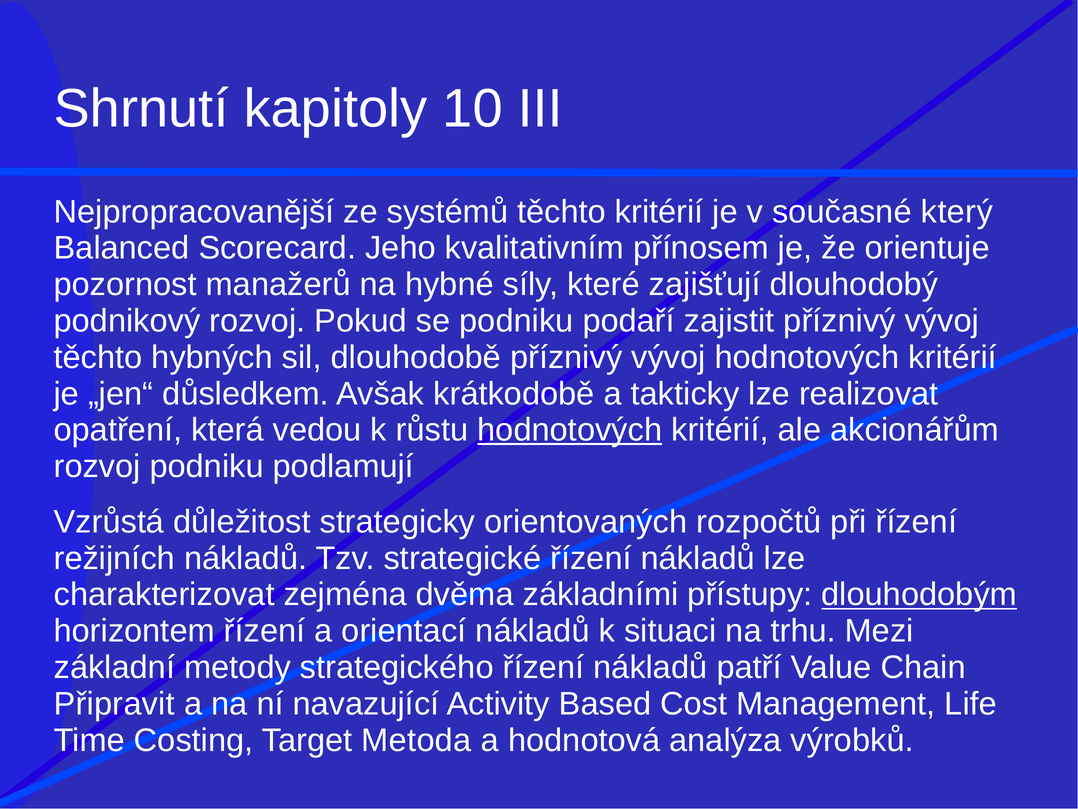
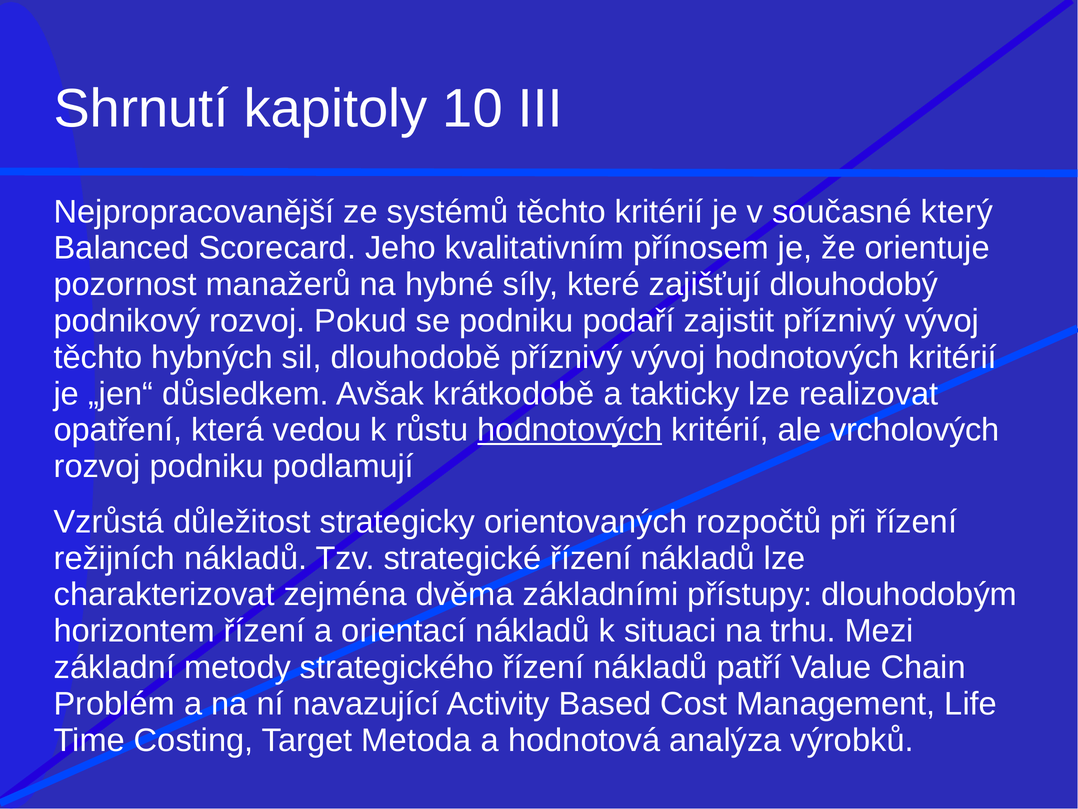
akcionářům: akcionářům -> vrcholových (915, 430)
dlouhodobým underline: present -> none (919, 594)
Připravit: Připravit -> Problém (114, 703)
